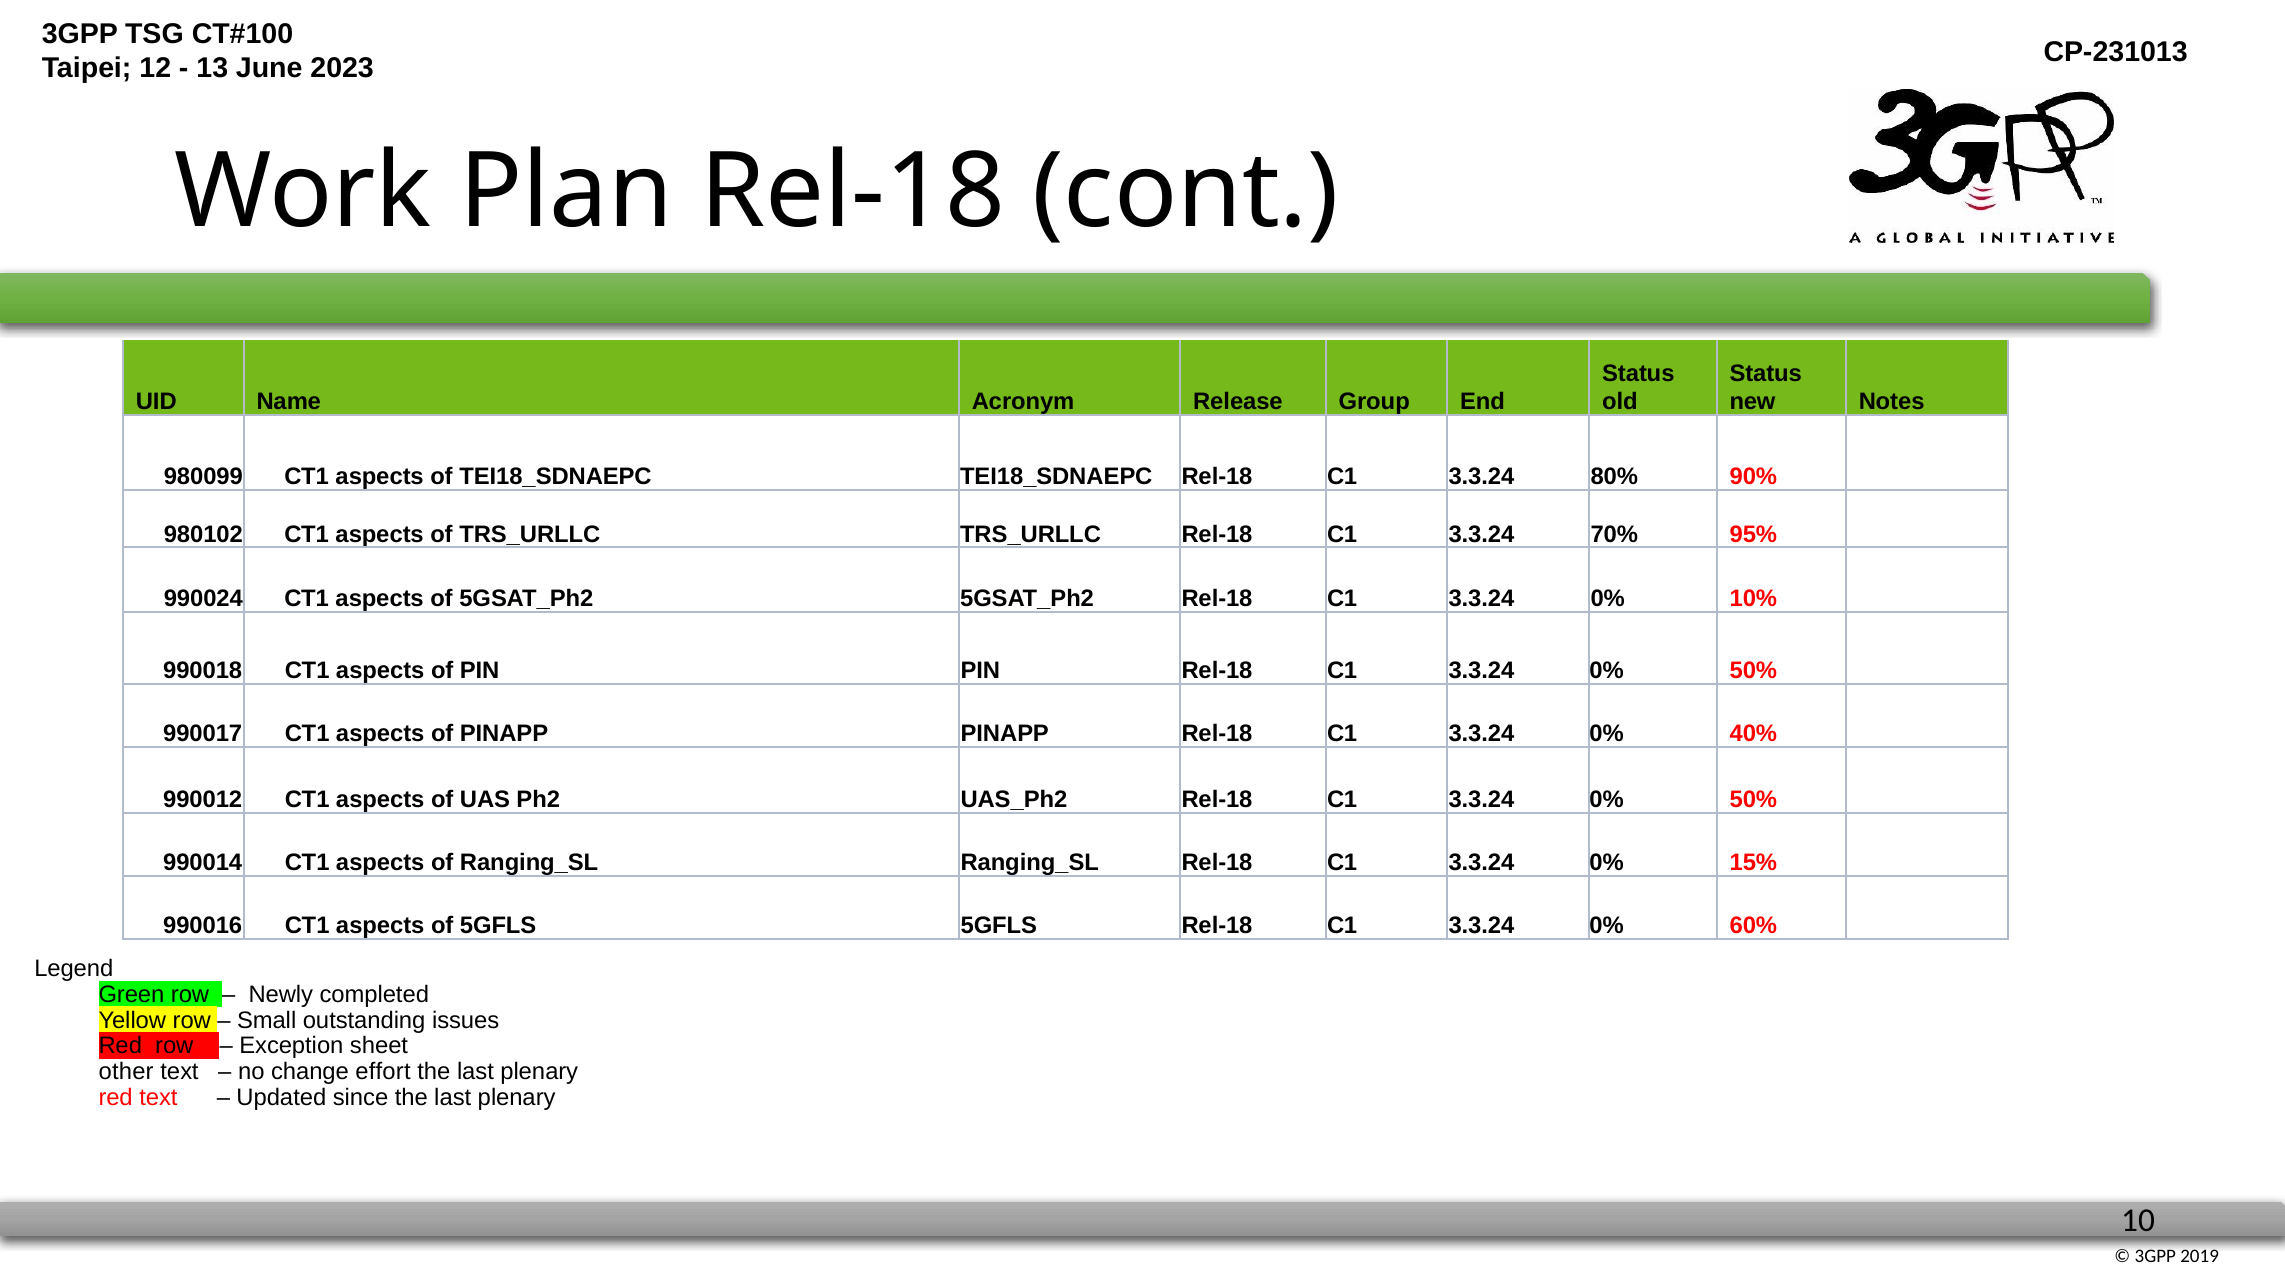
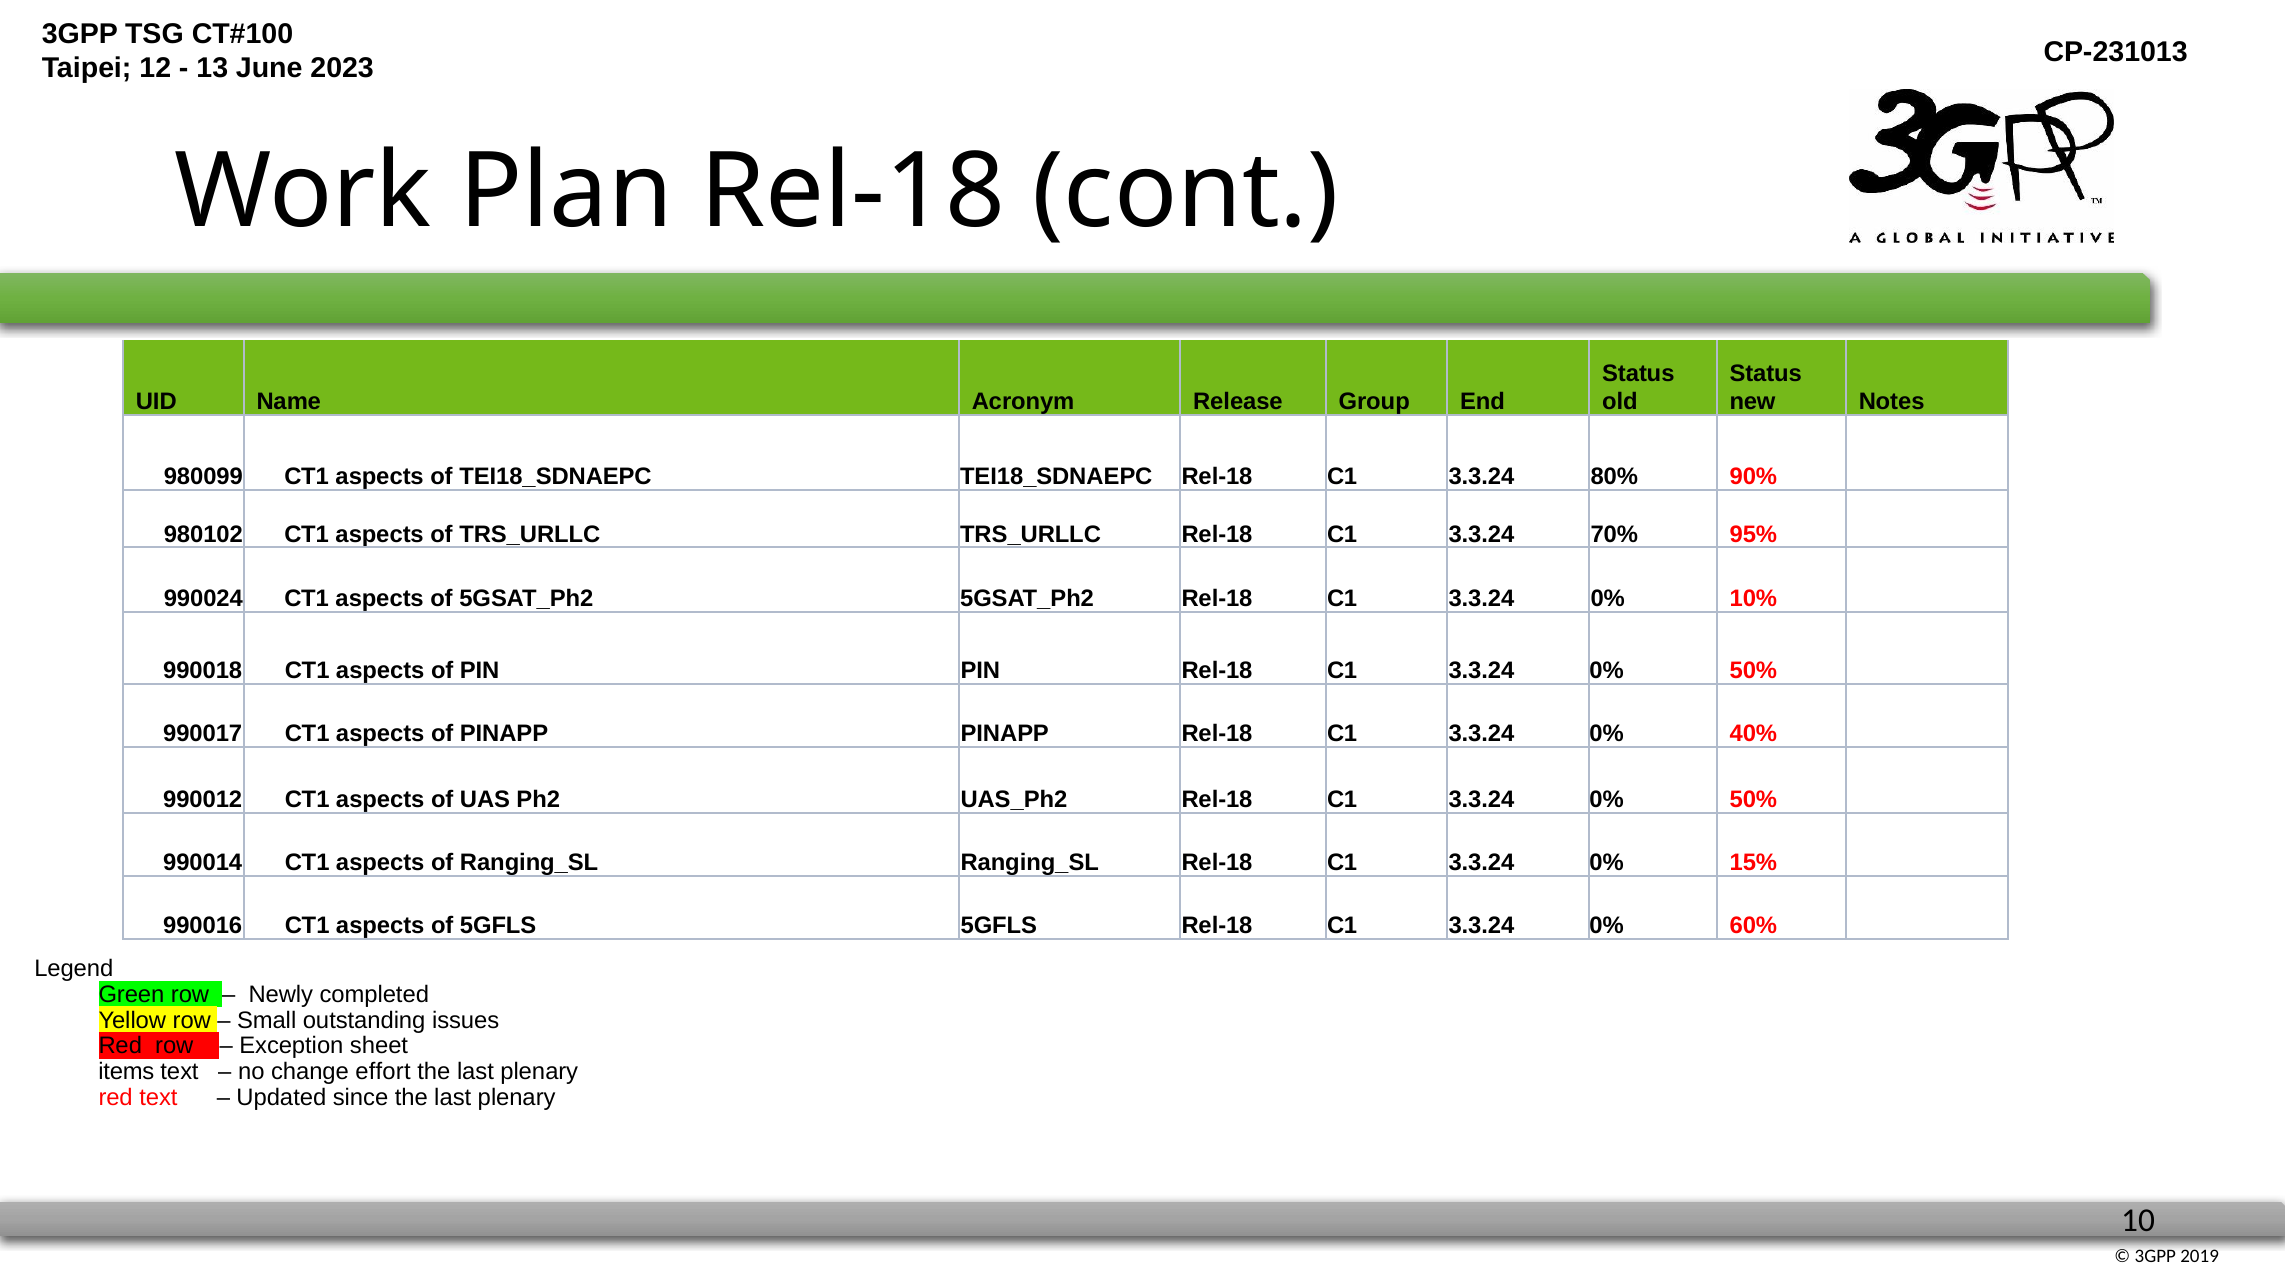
other: other -> items (126, 1072)
